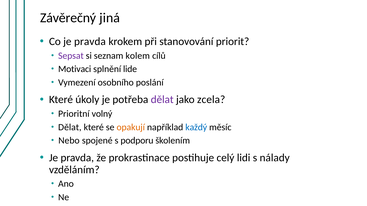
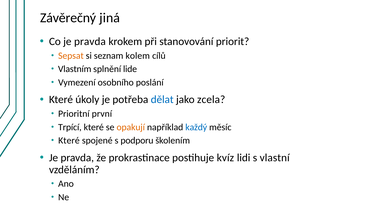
Sepsat colour: purple -> orange (71, 56)
Motivaci: Motivaci -> Vlastním (75, 69)
dělat colour: purple -> blue (162, 100)
volný: volný -> první (102, 114)
Dělat: Dělat -> Trpící (70, 127)
Nebo: Nebo -> Které (69, 141)
celý: celý -> kvíz (225, 158)
nálady: nálady -> vlastní (275, 158)
